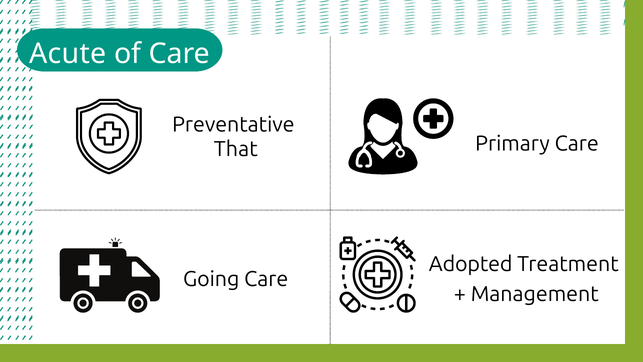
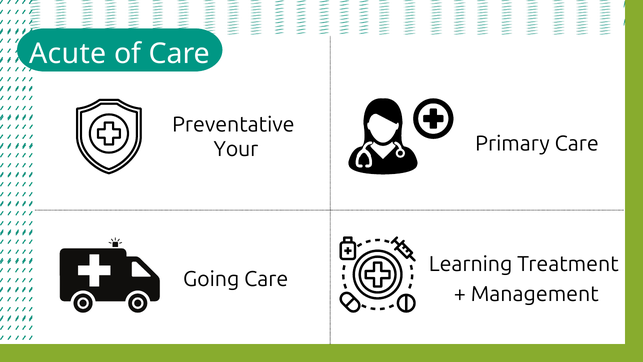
That: That -> Your (236, 149)
Adopted: Adopted -> Learning (471, 264)
